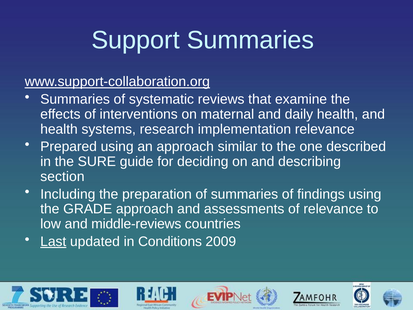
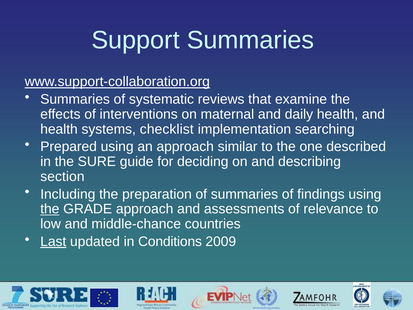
research: research -> checklist (167, 129)
implementation relevance: relevance -> searching (325, 129)
the underline: none -> present (50, 209)
middle-reviews: middle-reviews -> middle-chance (136, 224)
